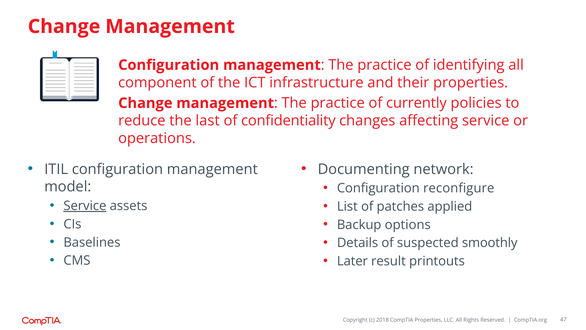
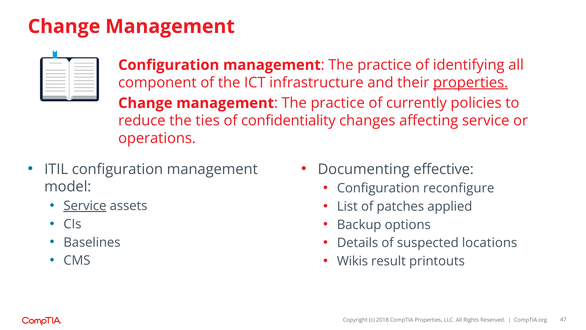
properties underline: none -> present (471, 83)
last: last -> ties (208, 121)
network: network -> effective (444, 169)
smoothly: smoothly -> locations (490, 243)
Later: Later -> Wikis (352, 261)
